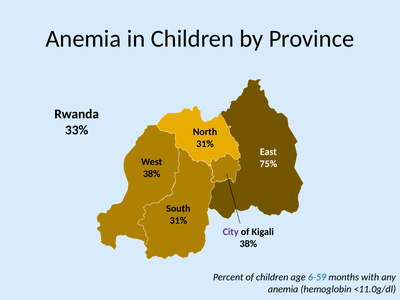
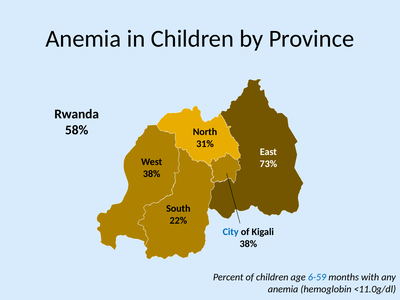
33%: 33% -> 58% (77, 130)
75%: 75% -> 73% (268, 164)
31%: 31% -> 22% (178, 221)
City colour: purple -> blue (231, 232)
